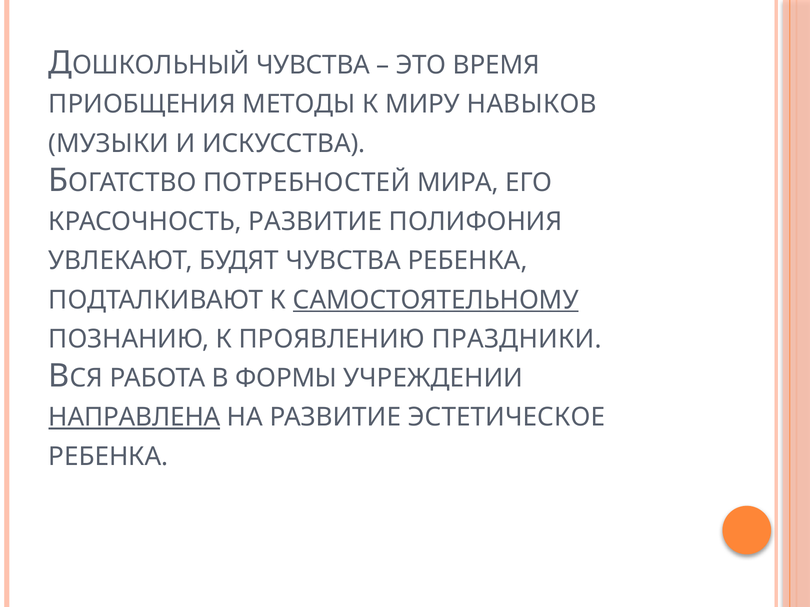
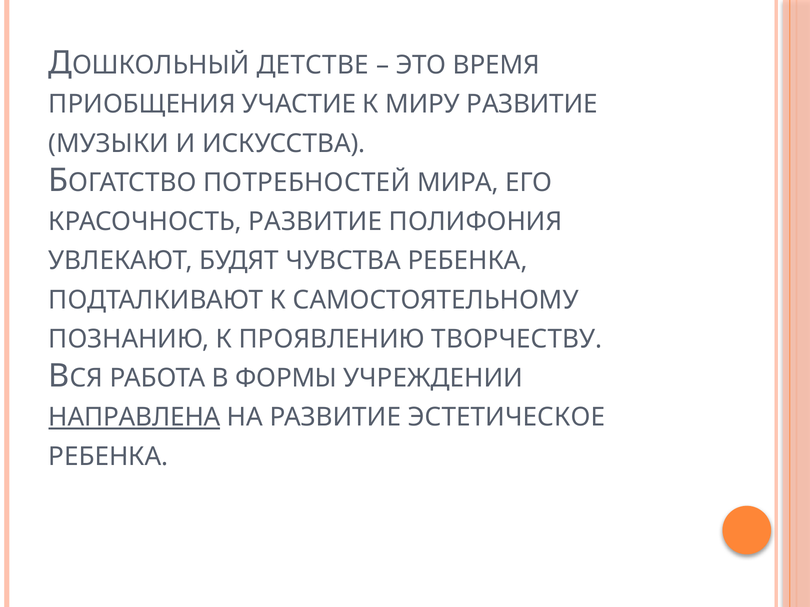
ЧУВСТВА: ЧУВСТВА -> ДЕТСТВЕ (313, 65)
МЕТОДЫ: МЕТОДЫ -> УЧАСТИЕ (299, 104)
МИРУ НАВЫКОВ: НАВЫКОВ -> РАЗВИТИЕ (532, 104)
САМОСТОЯТЕЛЬНОМУ underline: present -> none (436, 300)
ПРАЗДНИКИ: ПРАЗДНИКИ -> ТВОРЧЕСТВУ (517, 339)
